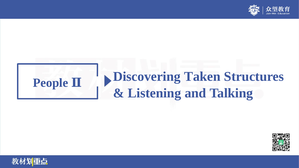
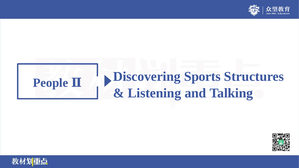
Taken: Taken -> Sports (202, 77)
